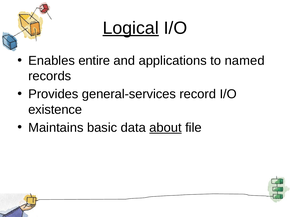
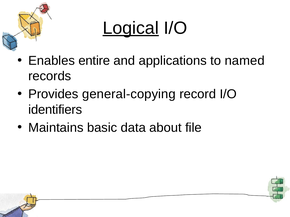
general-services: general-services -> general-copying (129, 94)
existence: existence -> identifiers (55, 110)
about underline: present -> none (165, 128)
